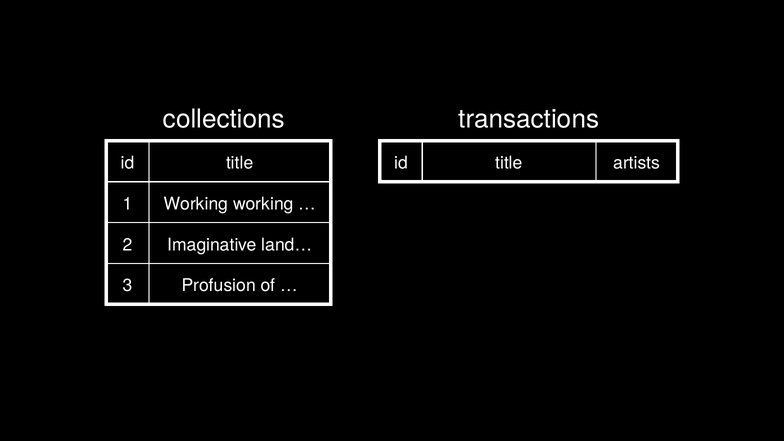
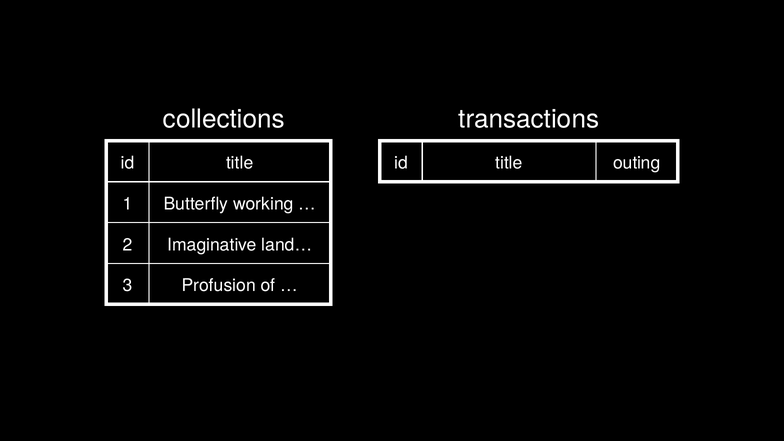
artists: artists -> outing (637, 163)
1 Working: Working -> Butterfly (196, 204)
